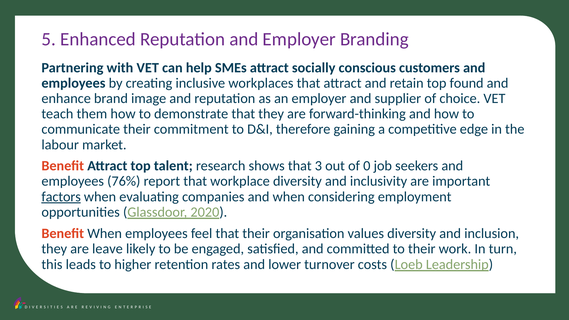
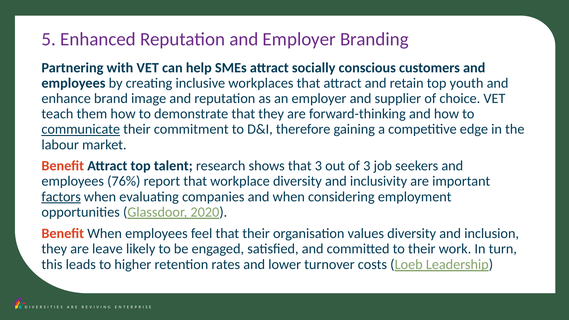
found: found -> youth (467, 83)
communicate underline: none -> present (81, 129)
of 0: 0 -> 3 (367, 166)
